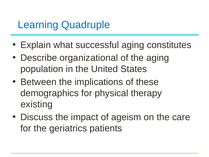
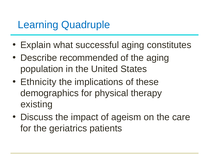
organizational: organizational -> recommended (89, 58)
Between: Between -> Ethnicity (38, 82)
